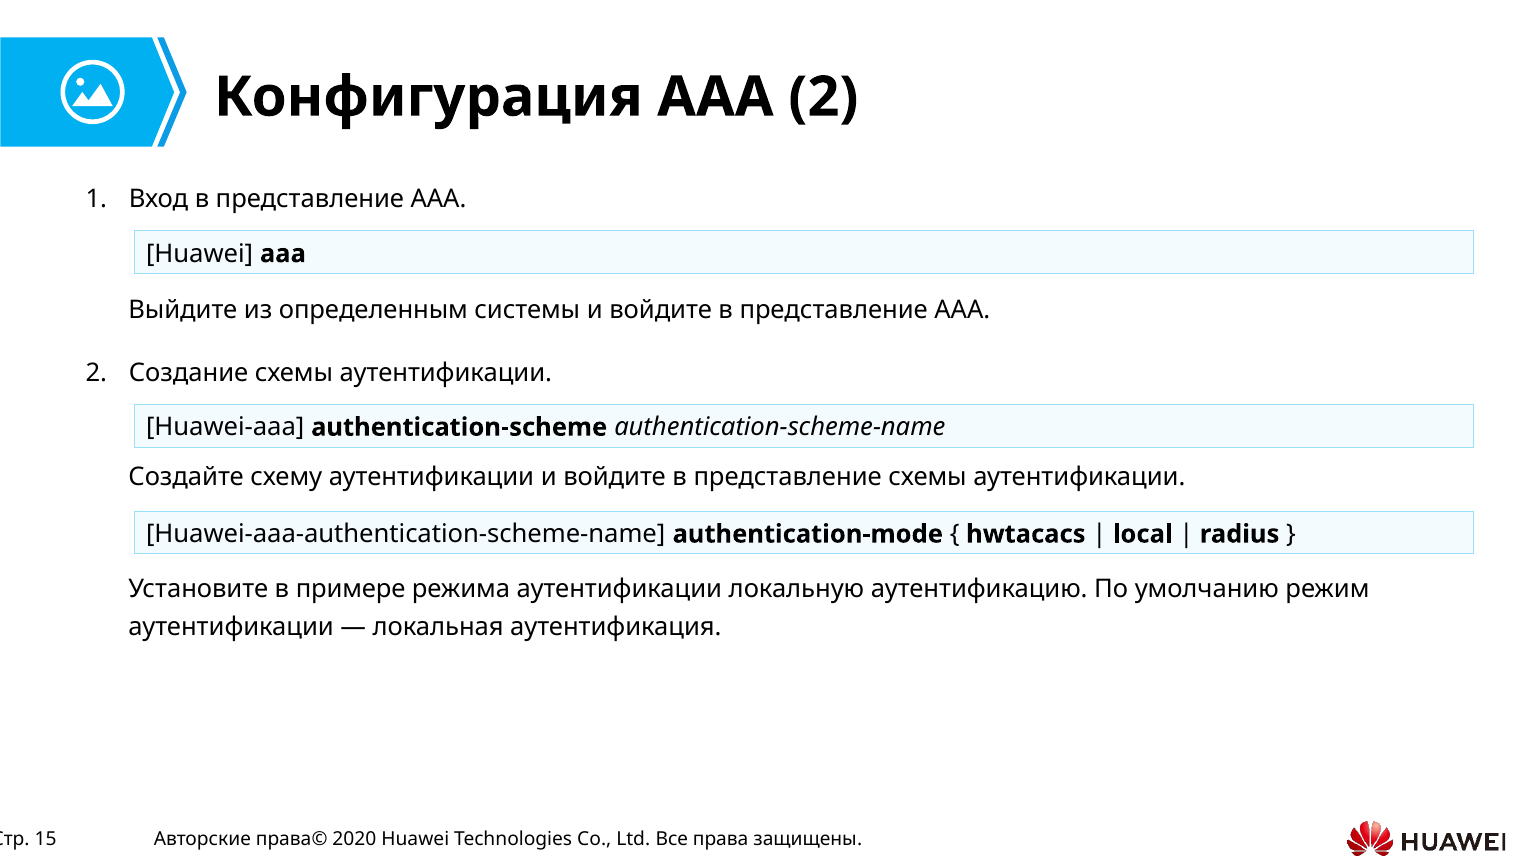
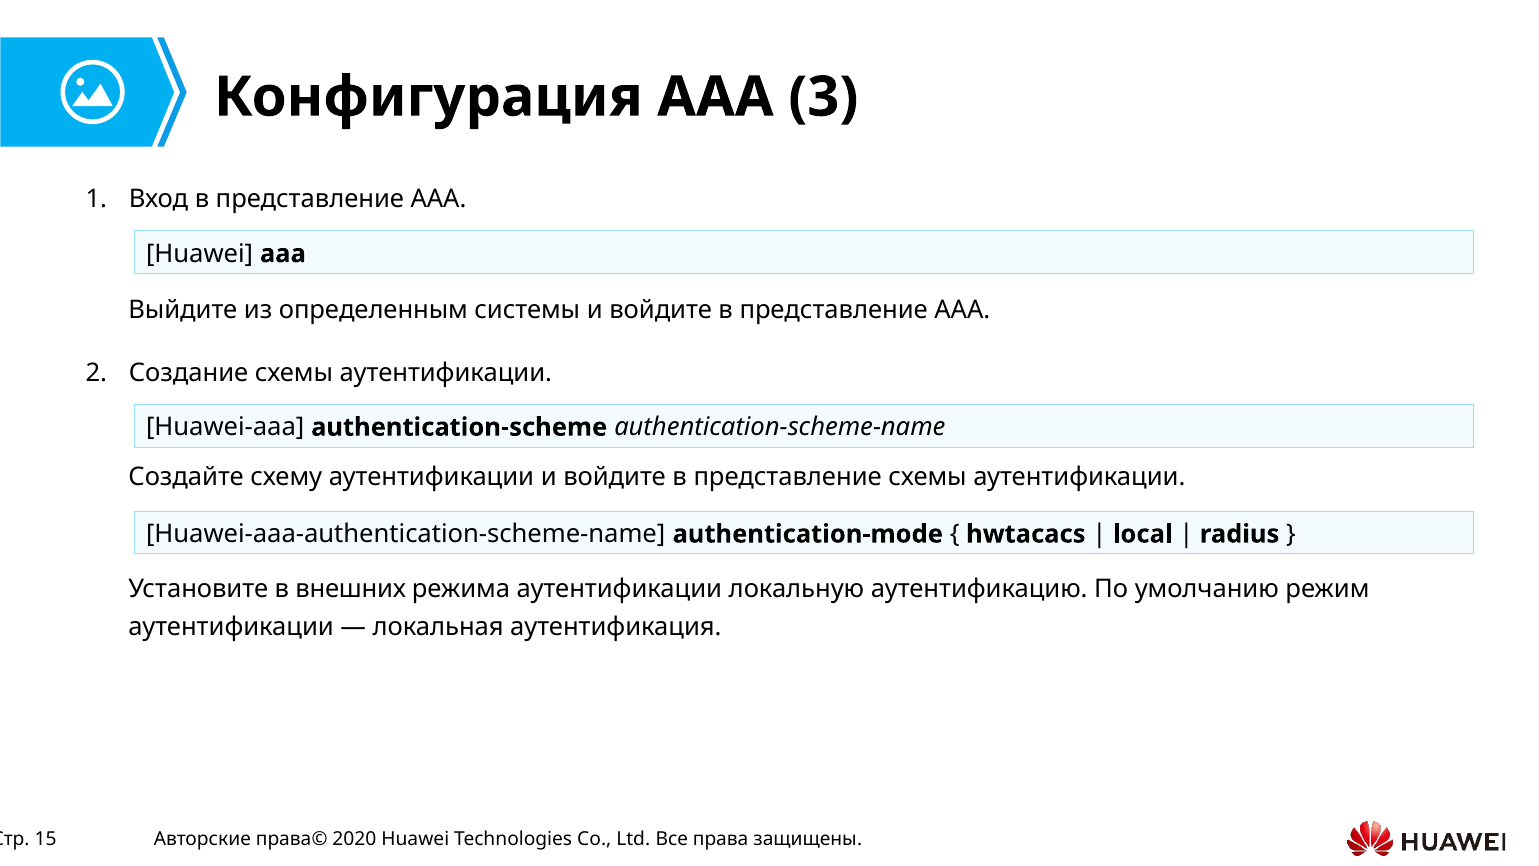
AAA 2: 2 -> 3 (823, 97)
примере: примере -> внешних (351, 589)
